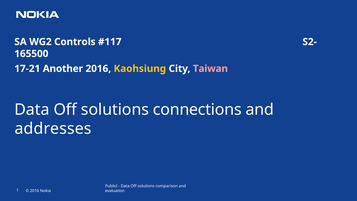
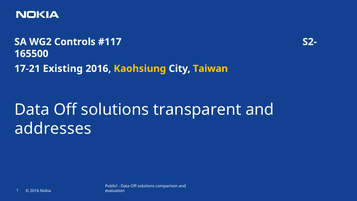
Another: Another -> Existing (63, 69)
Taiwan colour: pink -> yellow (210, 69)
connections: connections -> transparent (197, 109)
